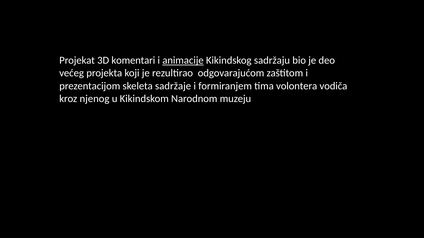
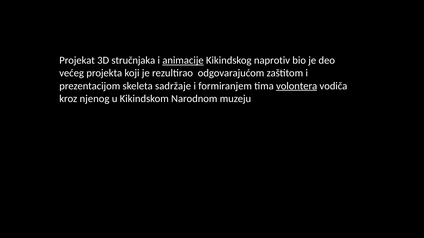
komentari: komentari -> stručnjaka (133, 61)
sadržaju: sadržaju -> naprotiv (272, 61)
volontera underline: none -> present (297, 86)
